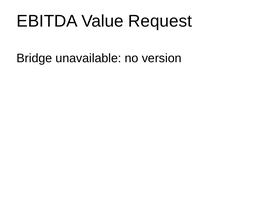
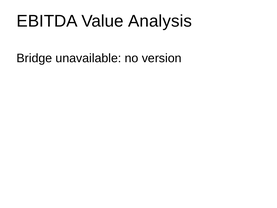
Request: Request -> Analysis (160, 21)
